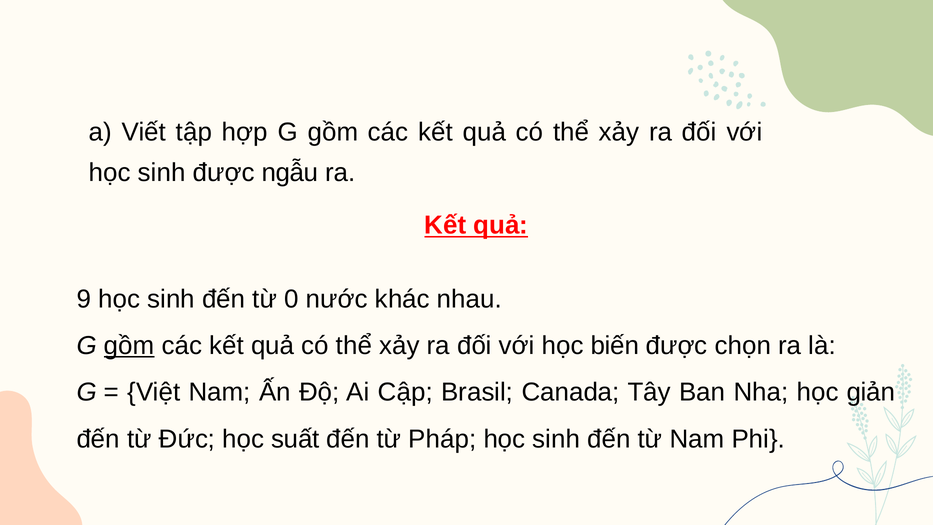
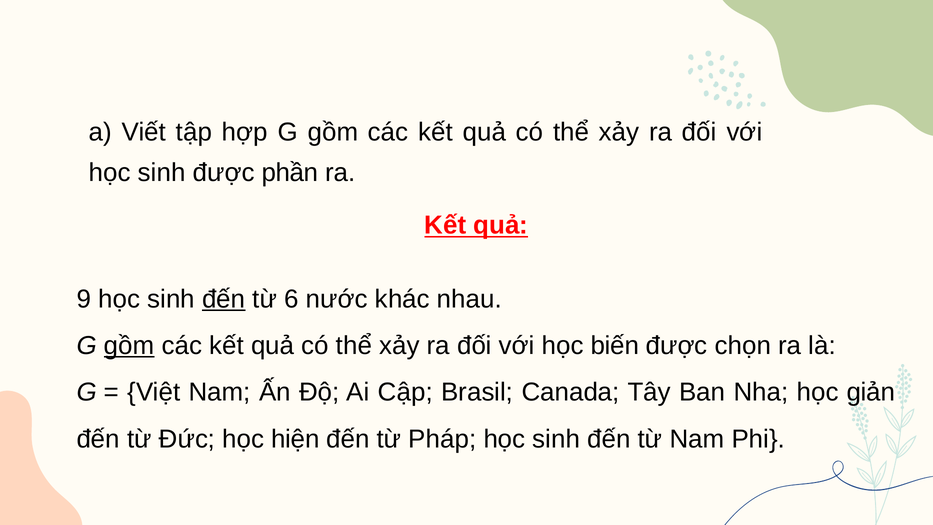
ngẫu: ngẫu -> phần (290, 173)
đến underline: none -> present (224, 299)
0: 0 -> 6 (292, 299)
suất: suất -> hiện (295, 439)
